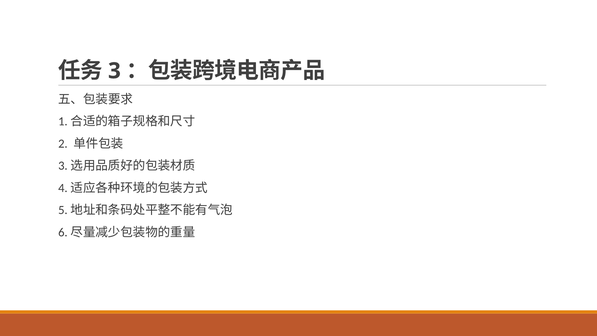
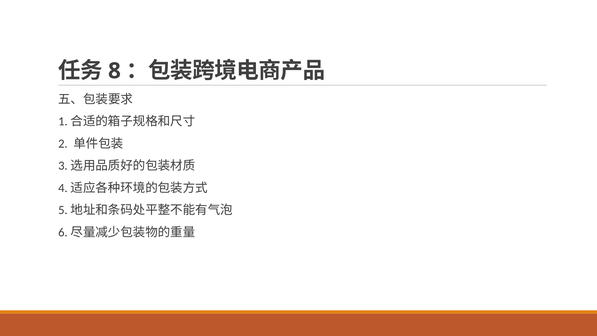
3: 3 -> 8 (114, 71)
